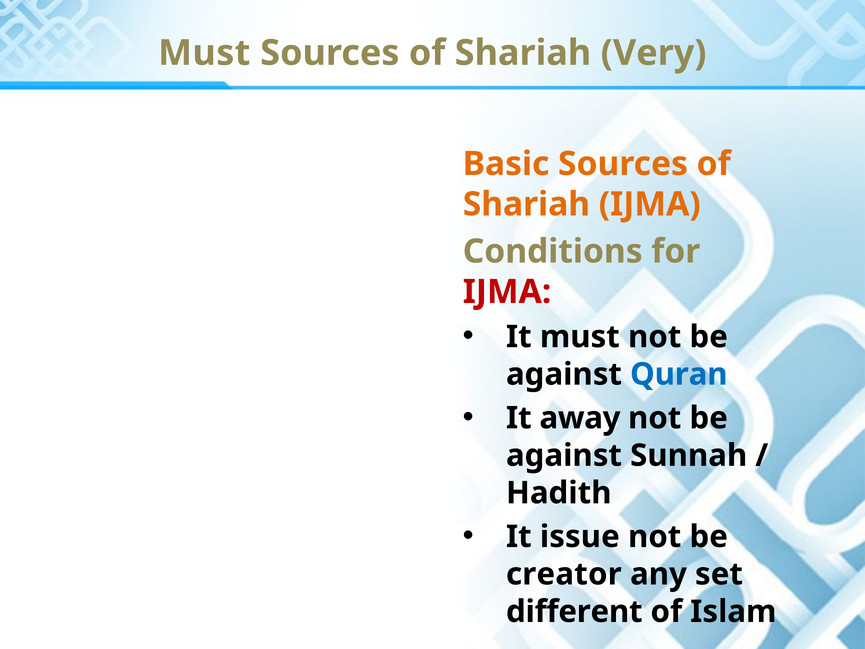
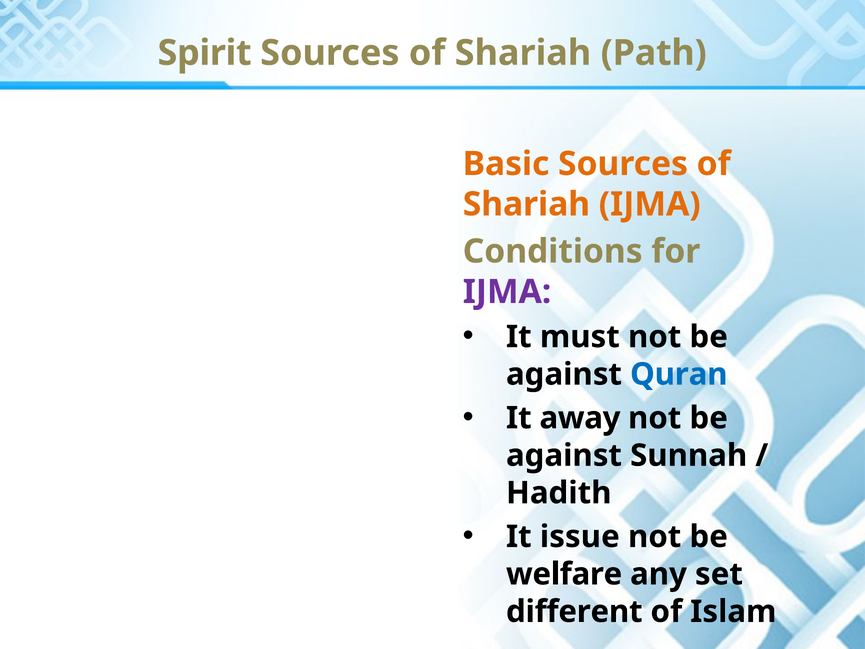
Must: Must -> Spirit (205, 53)
Very: Very -> Path (654, 53)
IJMA colour: red -> purple (507, 292)
creator: creator -> welfare (564, 574)
